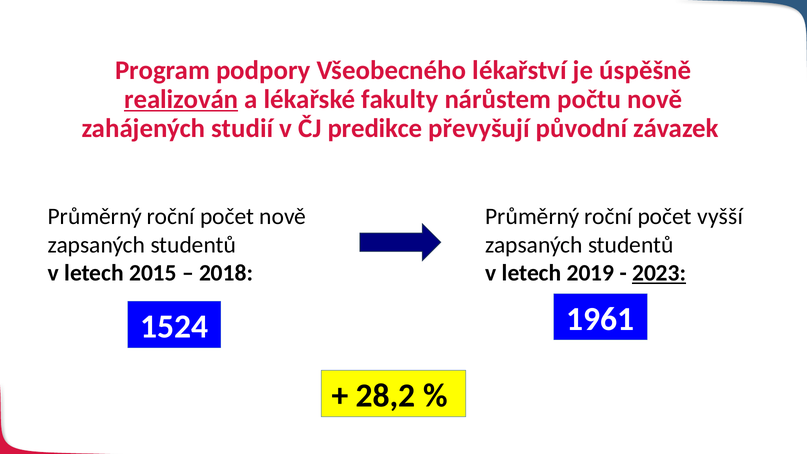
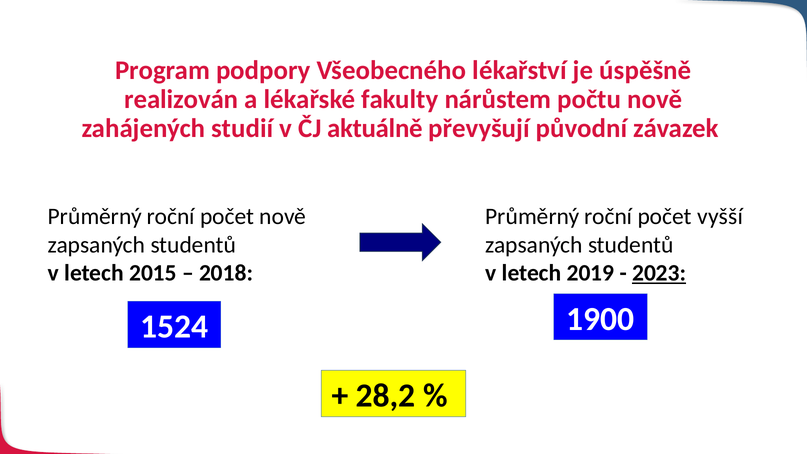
realizován underline: present -> none (181, 99)
predikce: predikce -> aktuálně (375, 128)
1961: 1961 -> 1900 (600, 319)
